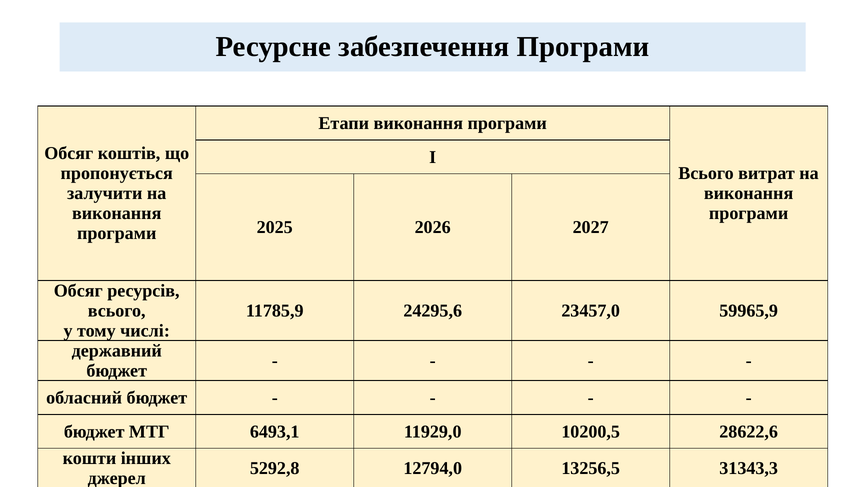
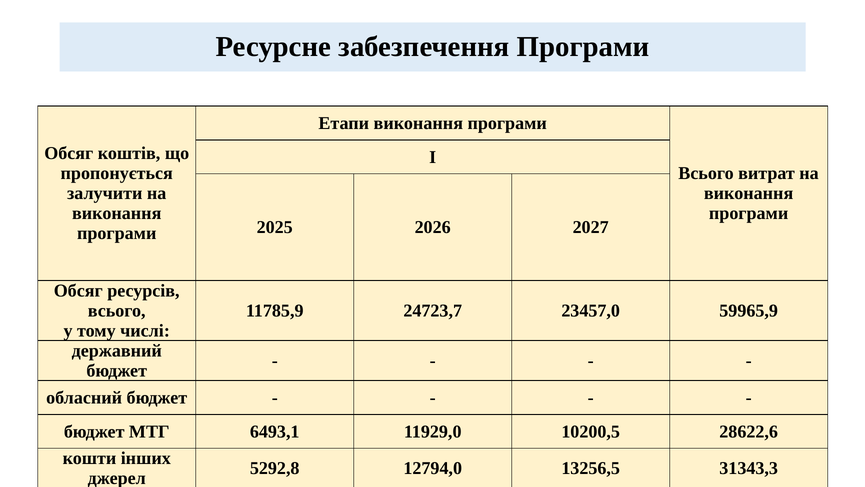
24295,6: 24295,6 -> 24723,7 (433, 310)
